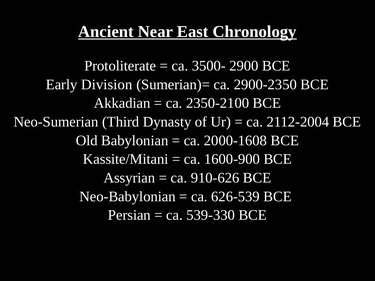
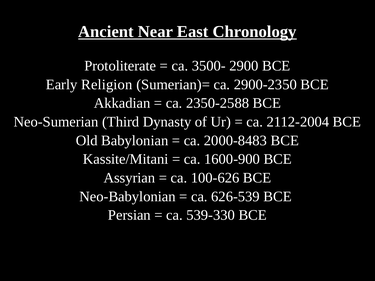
Division: Division -> Religion (107, 85)
2350-2100: 2350-2100 -> 2350-2588 (218, 103)
2000-1608: 2000-1608 -> 2000-8483 (235, 141)
910-626: 910-626 -> 100-626 (215, 178)
